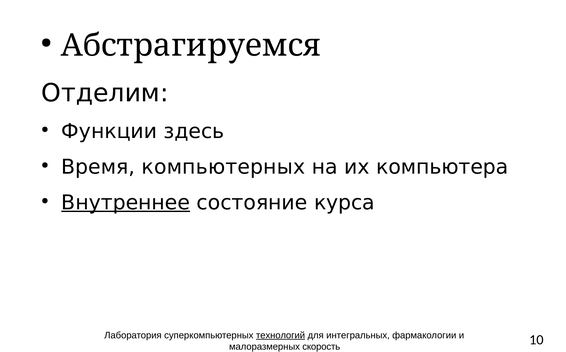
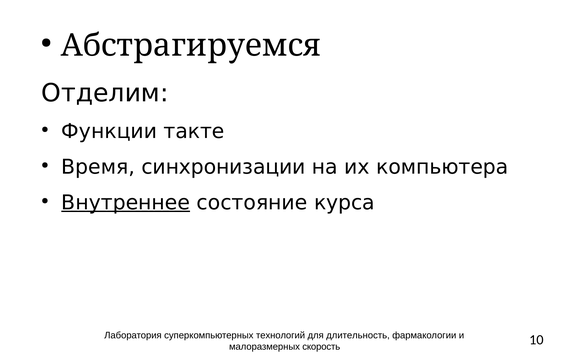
здесь: здесь -> такте (194, 131)
компьютерных: компьютерных -> синхронизации (224, 167)
технологий underline: present -> none (281, 335)
интегральных: интегральных -> длительность (358, 335)
